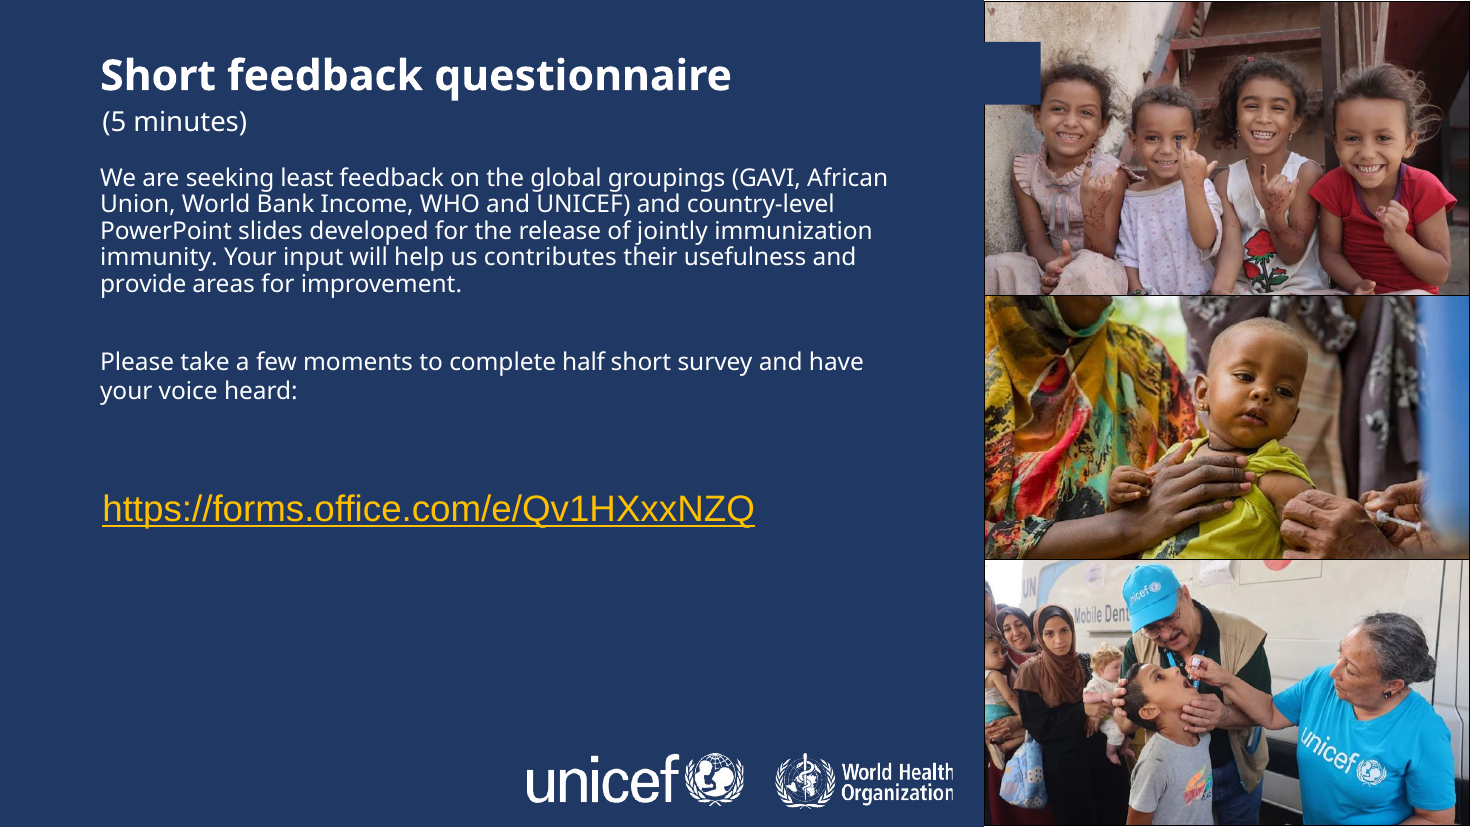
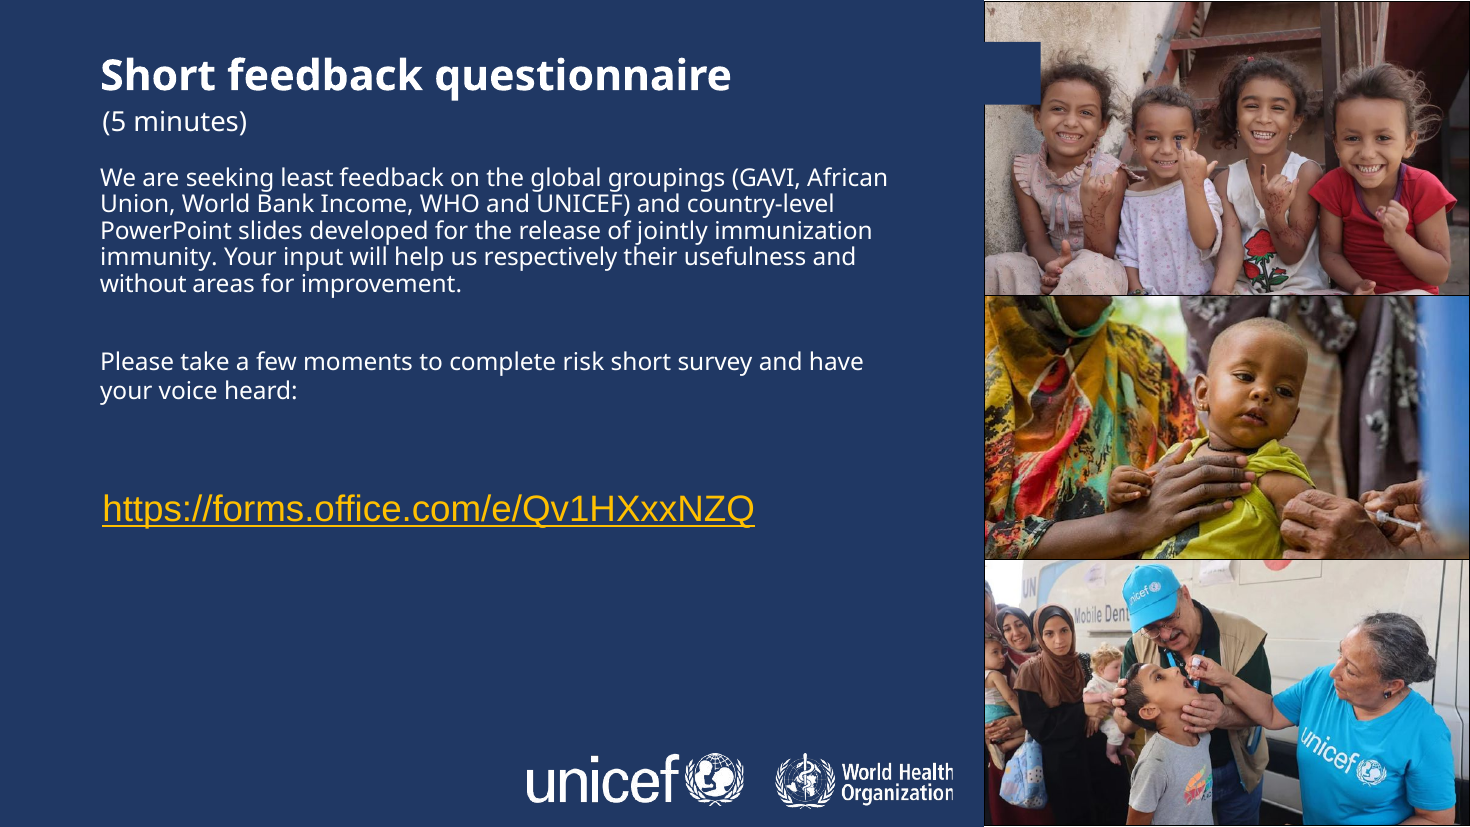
contributes: contributes -> respectively (551, 258)
provide: provide -> without (143, 284)
half: half -> risk (583, 362)
